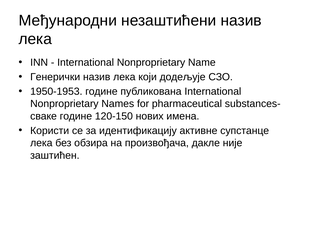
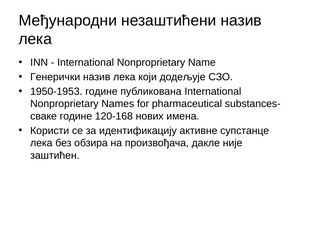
120-150: 120-150 -> 120-168 (114, 116)
